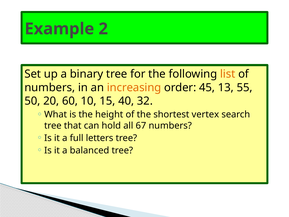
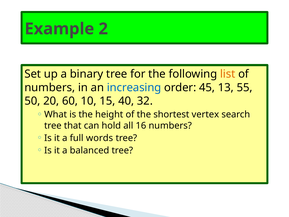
increasing colour: orange -> blue (134, 87)
67: 67 -> 16 (141, 125)
letters: letters -> words (100, 138)
